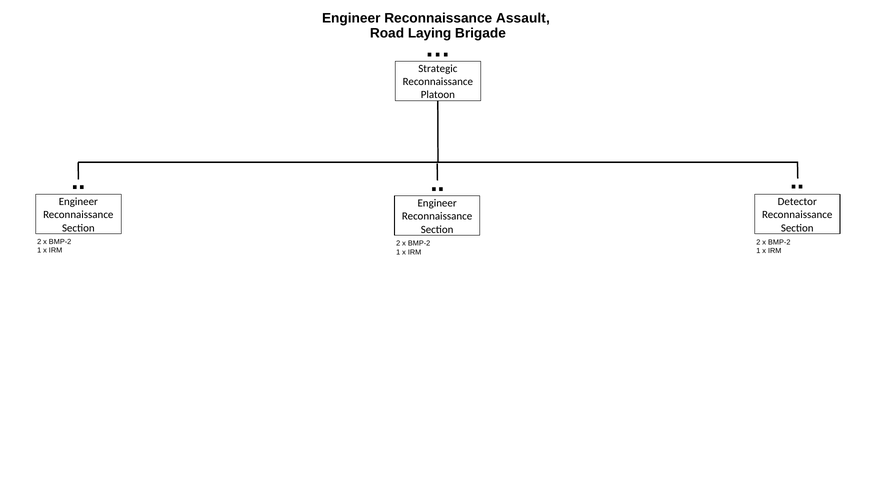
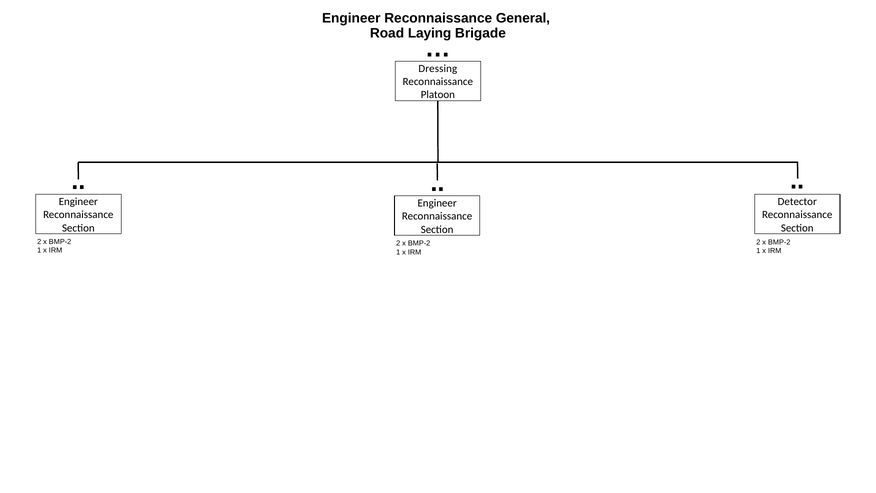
Assault: Assault -> General (523, 18)
Strategic: Strategic -> Dressing (438, 68)
